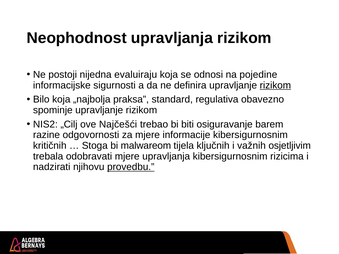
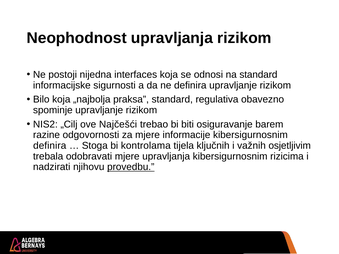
evaluiraju: evaluiraju -> interfaces (136, 75)
na pojedine: pojedine -> standard (258, 75)
rizikom underline: present -> none (275, 85)
kritičnih: kritičnih -> definira (50, 146)
malwareom: malwareom -> kontrolama (146, 146)
